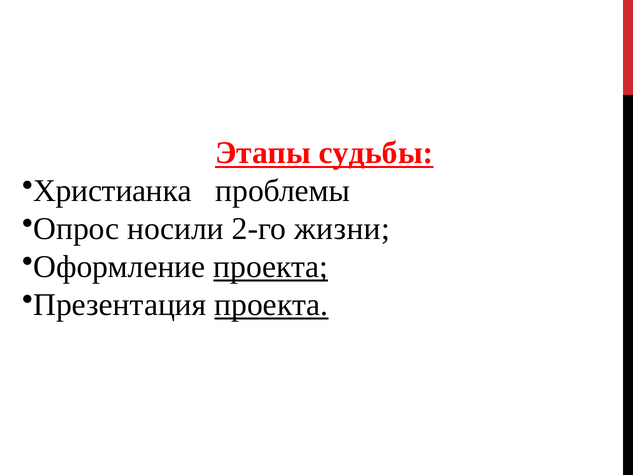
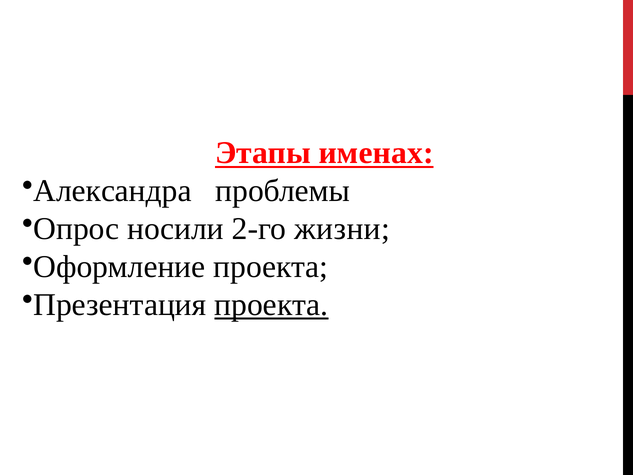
судьбы: судьбы -> именах (376, 153)
Христианка: Христианка -> Александра (112, 191)
проекта underline: present -> none (271, 267)
